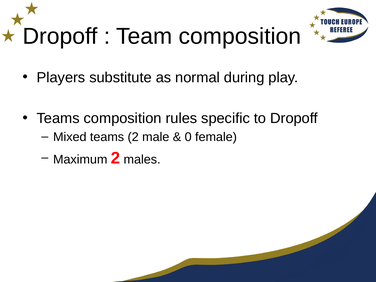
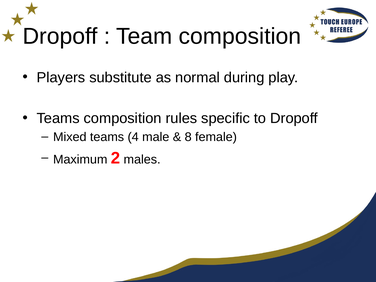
teams 2: 2 -> 4 (133, 137)
0: 0 -> 8 (188, 137)
